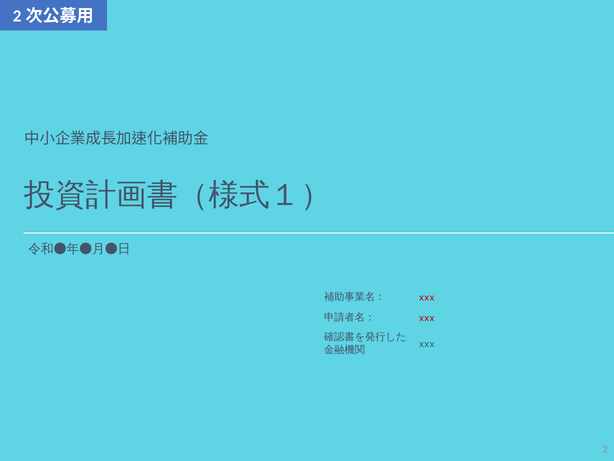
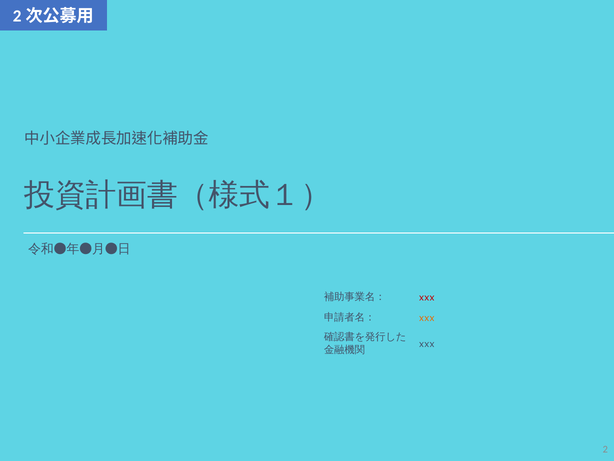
xxx colour: red -> orange (427, 317)
